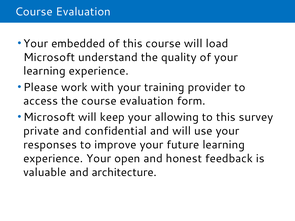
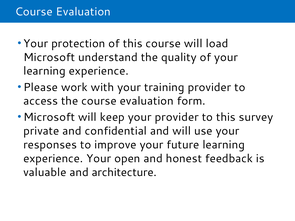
embedded: embedded -> protection (78, 44)
your allowing: allowing -> provider (177, 117)
